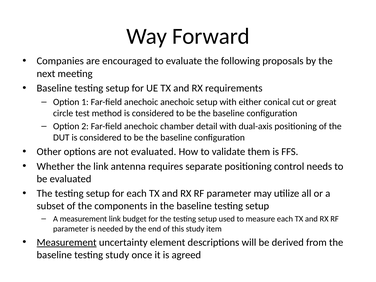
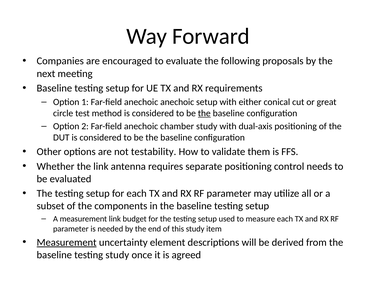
the underline: none -> present (204, 113)
chamber detail: detail -> study (207, 126)
not evaluated: evaluated -> testability (154, 152)
